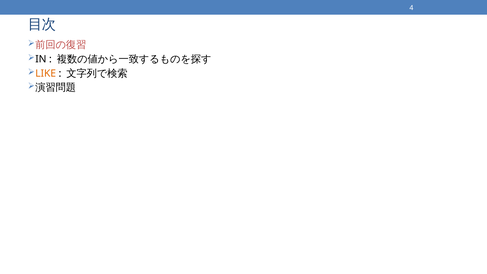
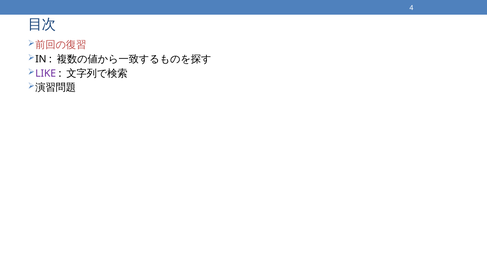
LIKE colour: orange -> purple (46, 73)
